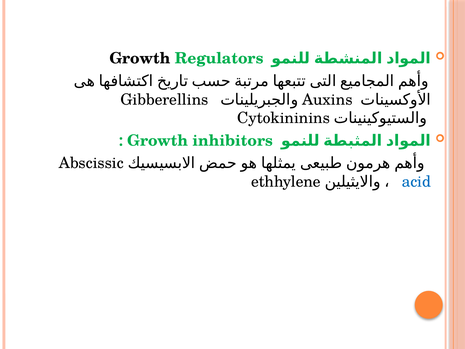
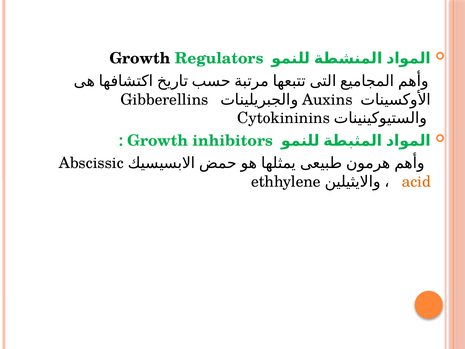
acid colour: blue -> orange (416, 182)
